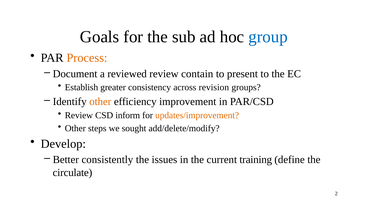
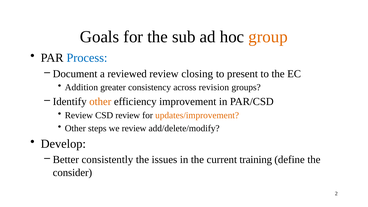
group colour: blue -> orange (268, 37)
Process colour: orange -> blue (87, 58)
contain: contain -> closing (197, 74)
Establish: Establish -> Addition (81, 87)
CSD inform: inform -> review (128, 115)
we sought: sought -> review (134, 128)
circulate: circulate -> consider (72, 173)
